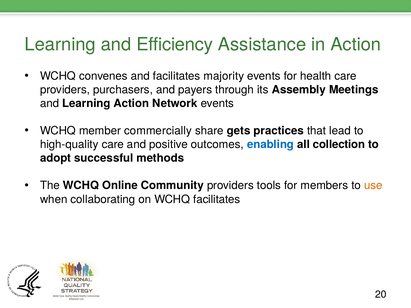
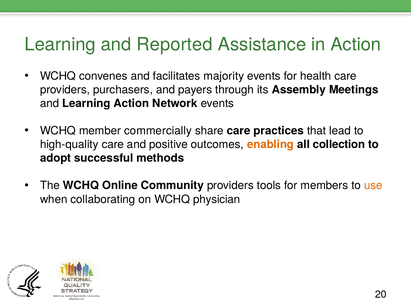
Efficiency: Efficiency -> Reported (175, 45)
share gets: gets -> care (239, 131)
enabling colour: blue -> orange (270, 145)
WCHQ facilitates: facilitates -> physician (217, 199)
